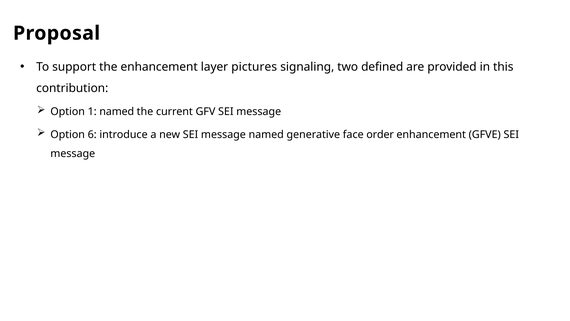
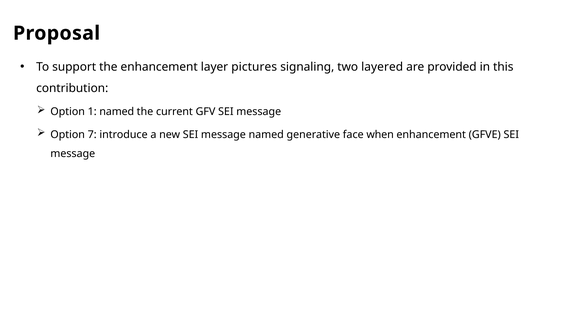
defined: defined -> layered (382, 67)
6: 6 -> 7 (92, 134)
order: order -> when (380, 134)
